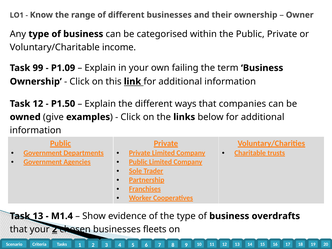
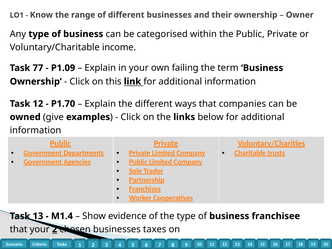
99: 99 -> 77 (38, 68)
P1.50: P1.50 -> P1.70 (63, 104)
overdrafts: overdrafts -> franchisee (276, 216)
fleets: fleets -> taxes (155, 229)
